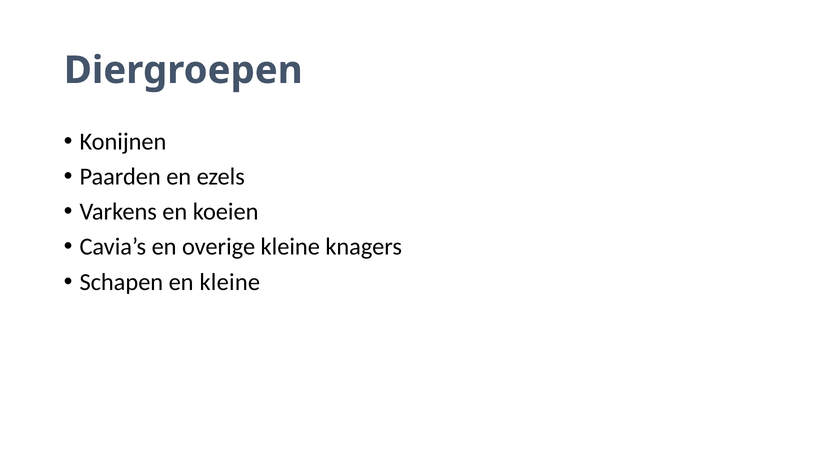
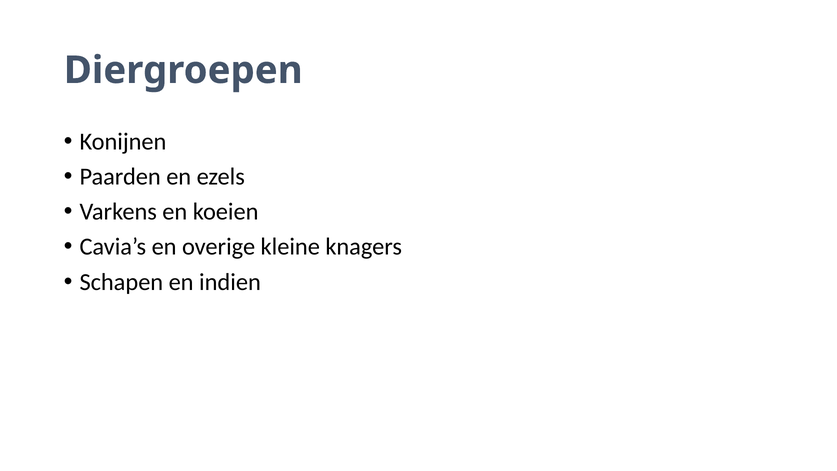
en kleine: kleine -> indien (230, 282)
